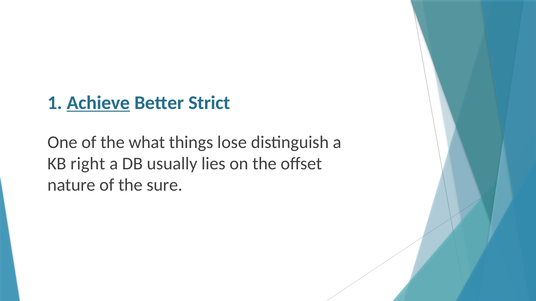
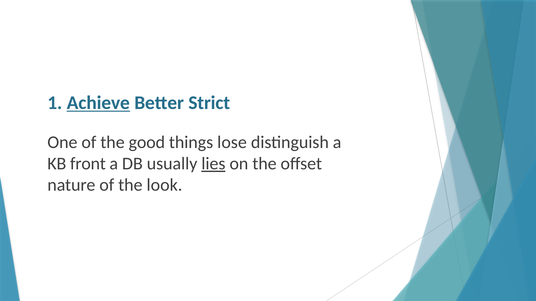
what: what -> good (147, 143)
right: right -> front (88, 164)
lies underline: none -> present (213, 164)
sure: sure -> look (164, 185)
